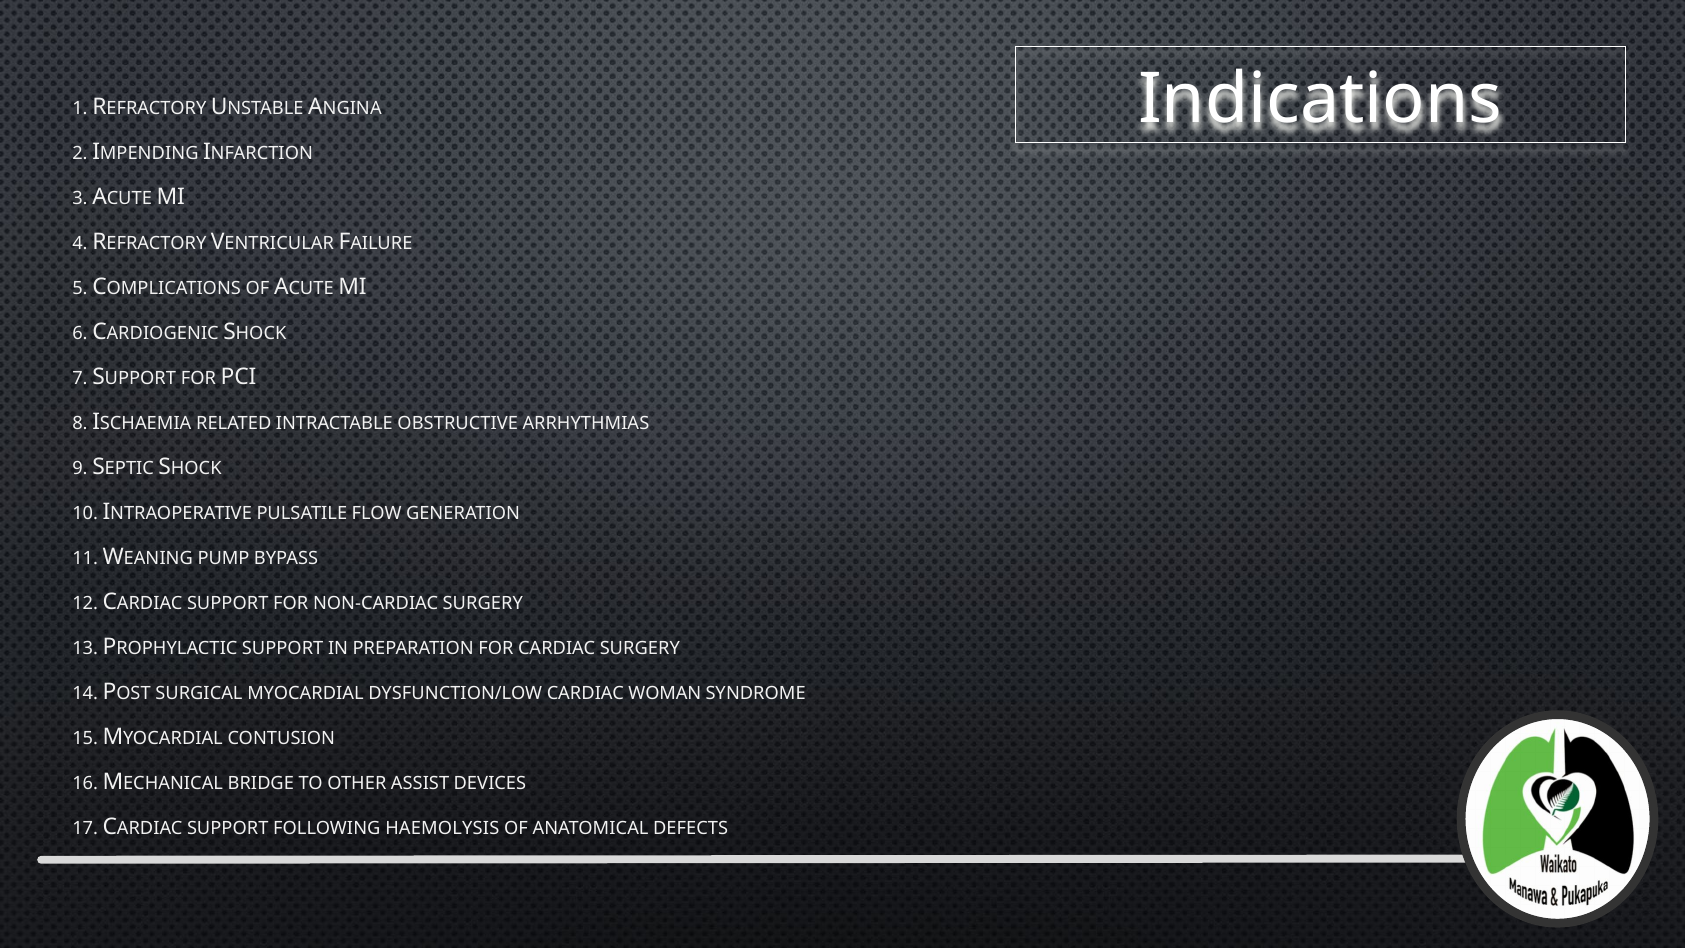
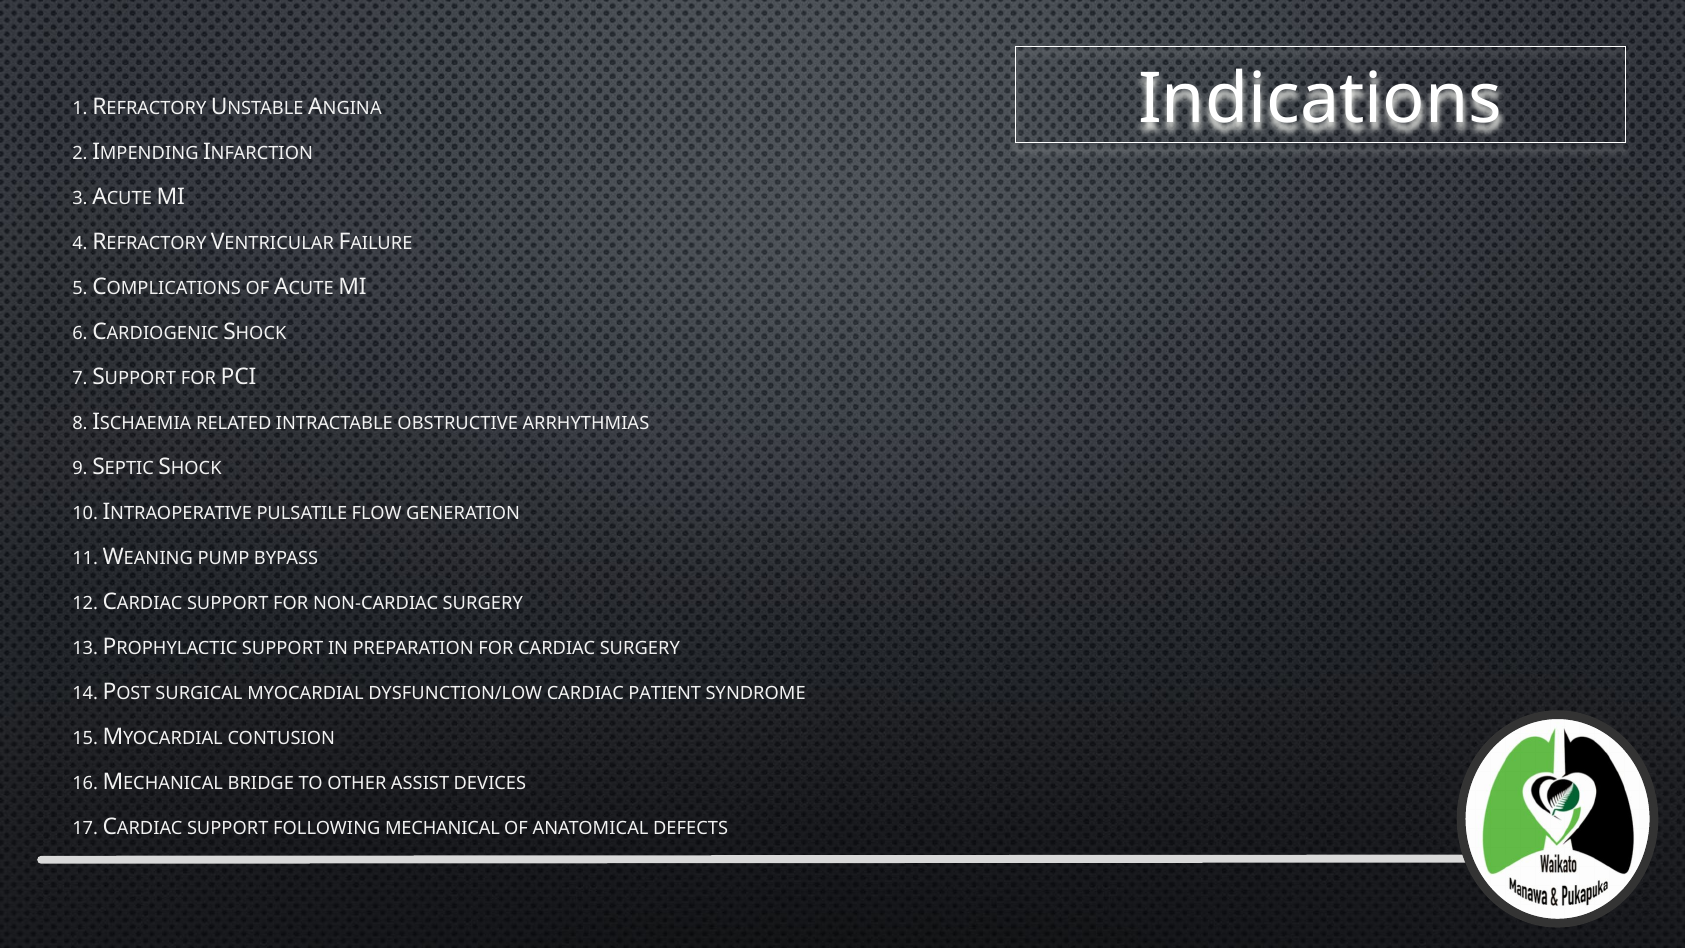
WOMAN: WOMAN -> PATIENT (665, 694)
FOLLOWING HAEMOLYSIS: HAEMOLYSIS -> MECHANICAL (442, 829)
